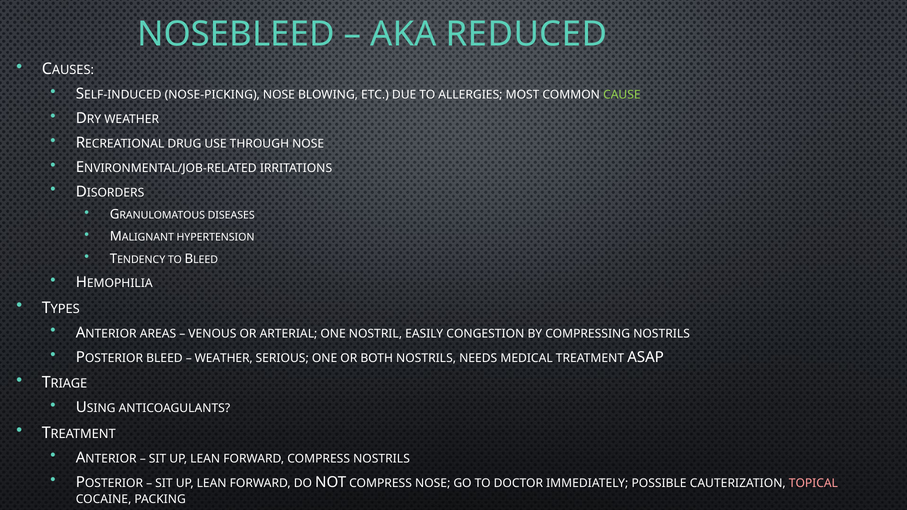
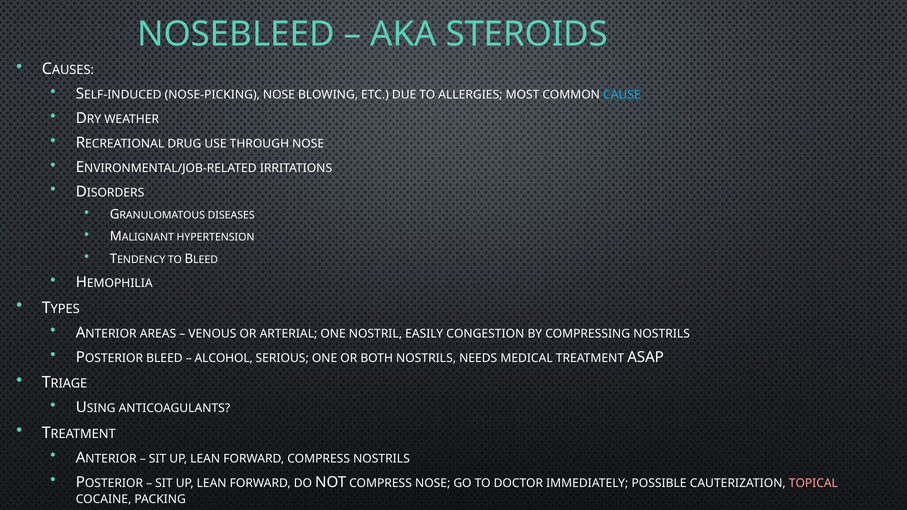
REDUCED: REDUCED -> STEROIDS (527, 34)
CAUSE colour: light green -> light blue (622, 95)
WEATHER: WEATHER -> ALCOHOL (224, 358)
